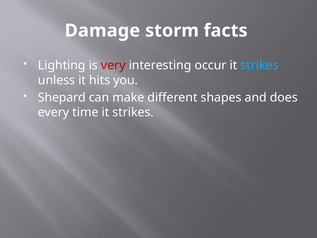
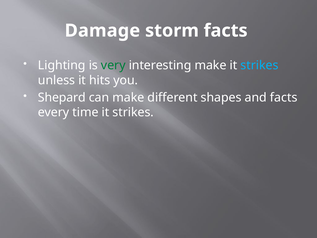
very colour: red -> green (113, 65)
interesting occur: occur -> make (211, 65)
and does: does -> facts (284, 97)
